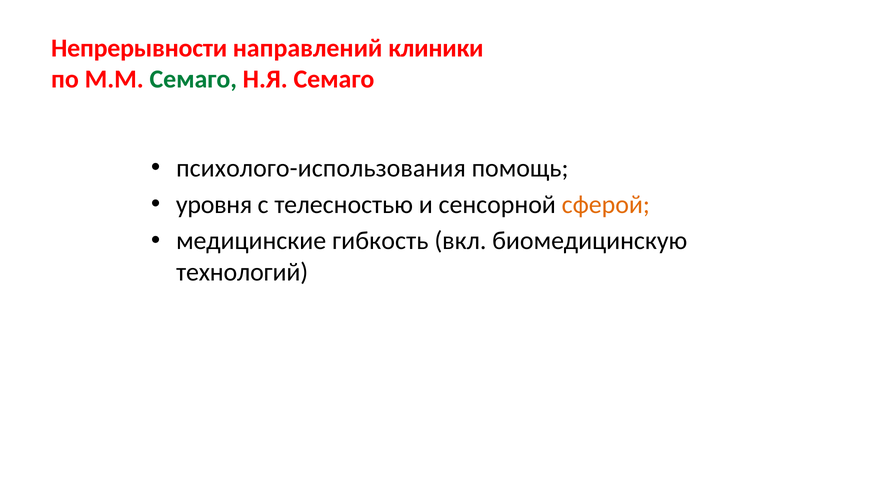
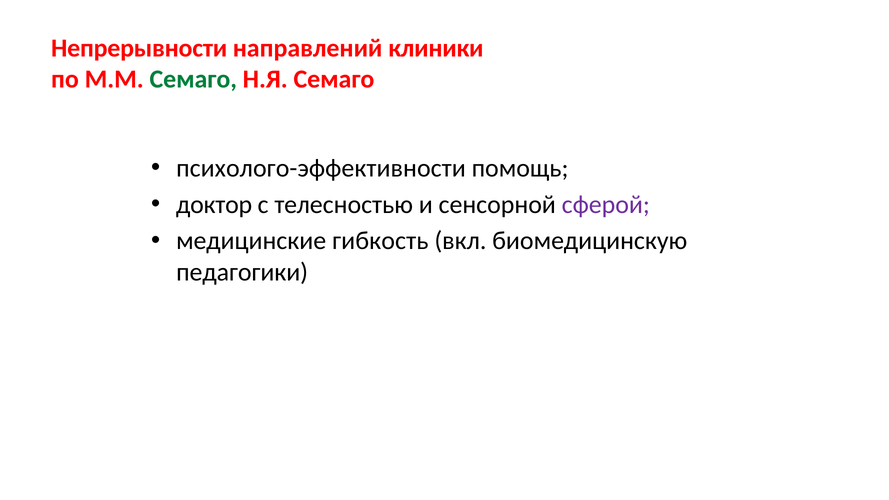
психолого-использования: психолого-использования -> психолого-эффективности (321, 168)
уровня: уровня -> доктор (214, 205)
сферой colour: orange -> purple (606, 205)
технологий: технологий -> педагогики (242, 272)
